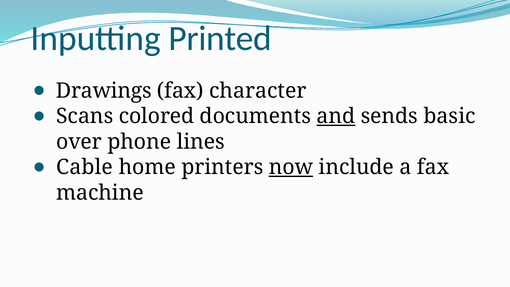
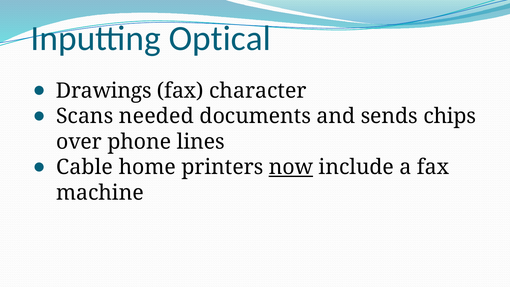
Printed: Printed -> Optical (220, 38)
colored: colored -> needed (156, 116)
and underline: present -> none (336, 116)
basic: basic -> chips (450, 116)
